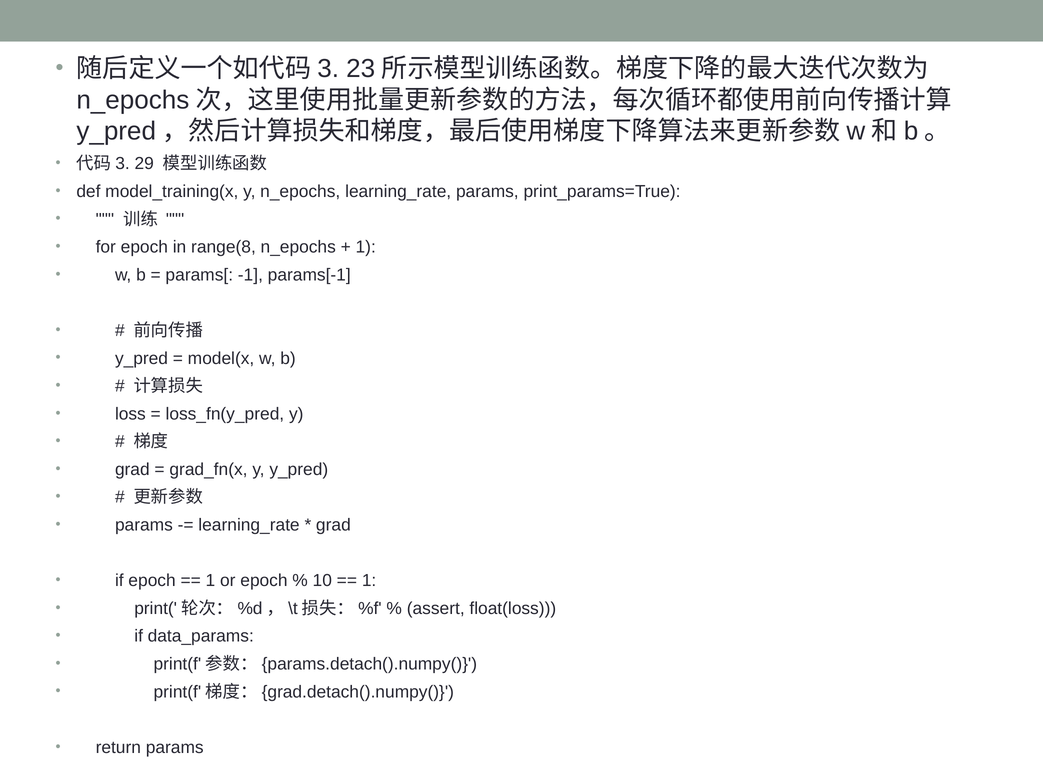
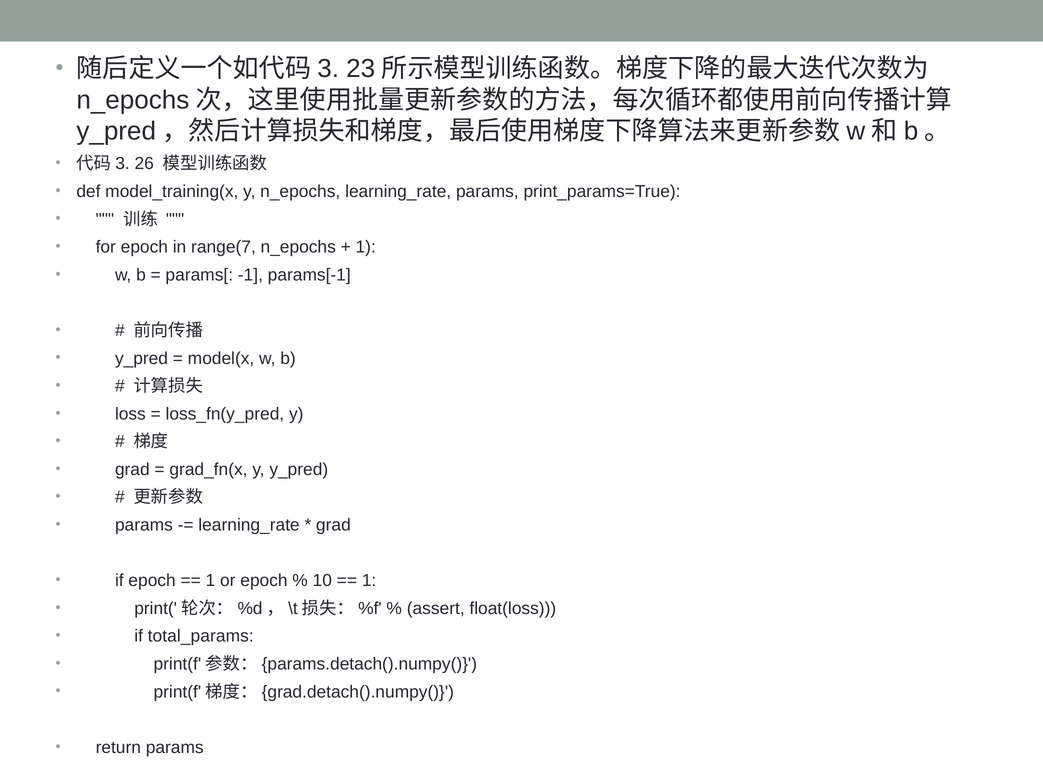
29: 29 -> 26 (144, 164)
range(8: range(8 -> range(7 (223, 247)
data_params: data_params -> total_params (201, 636)
